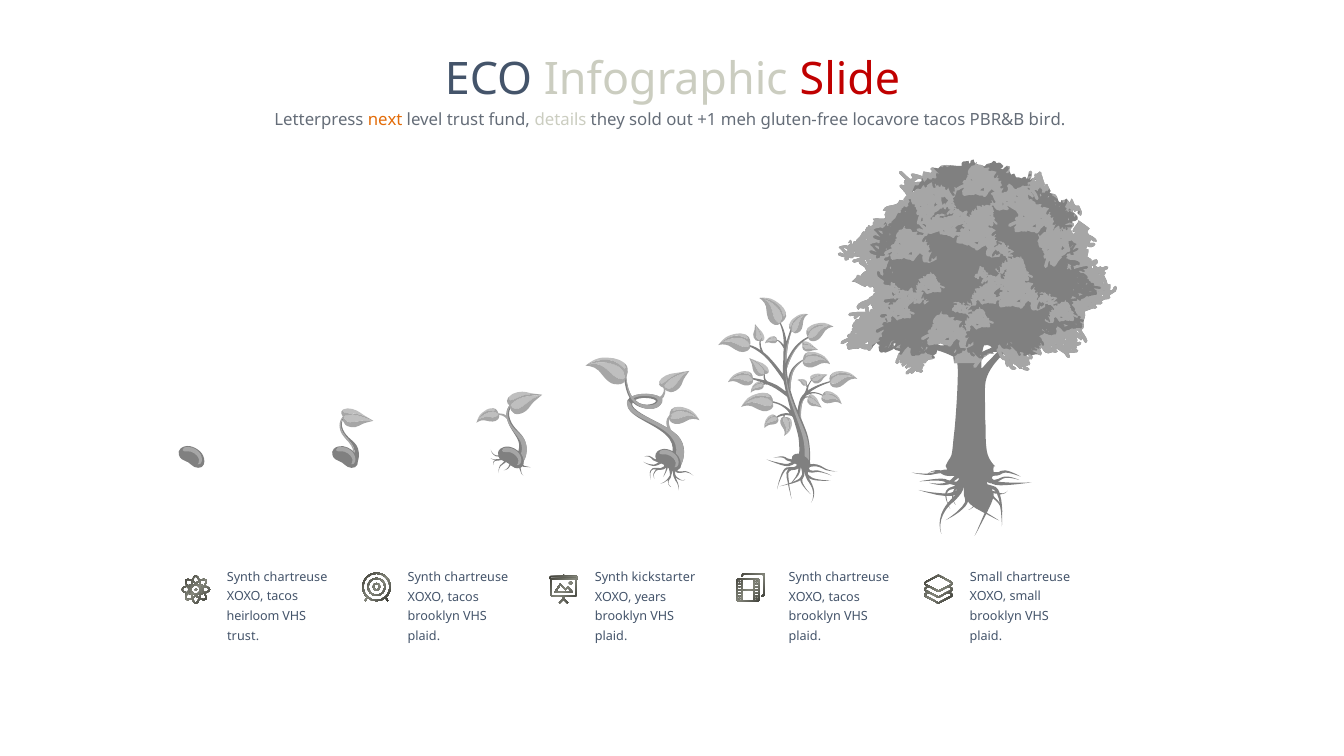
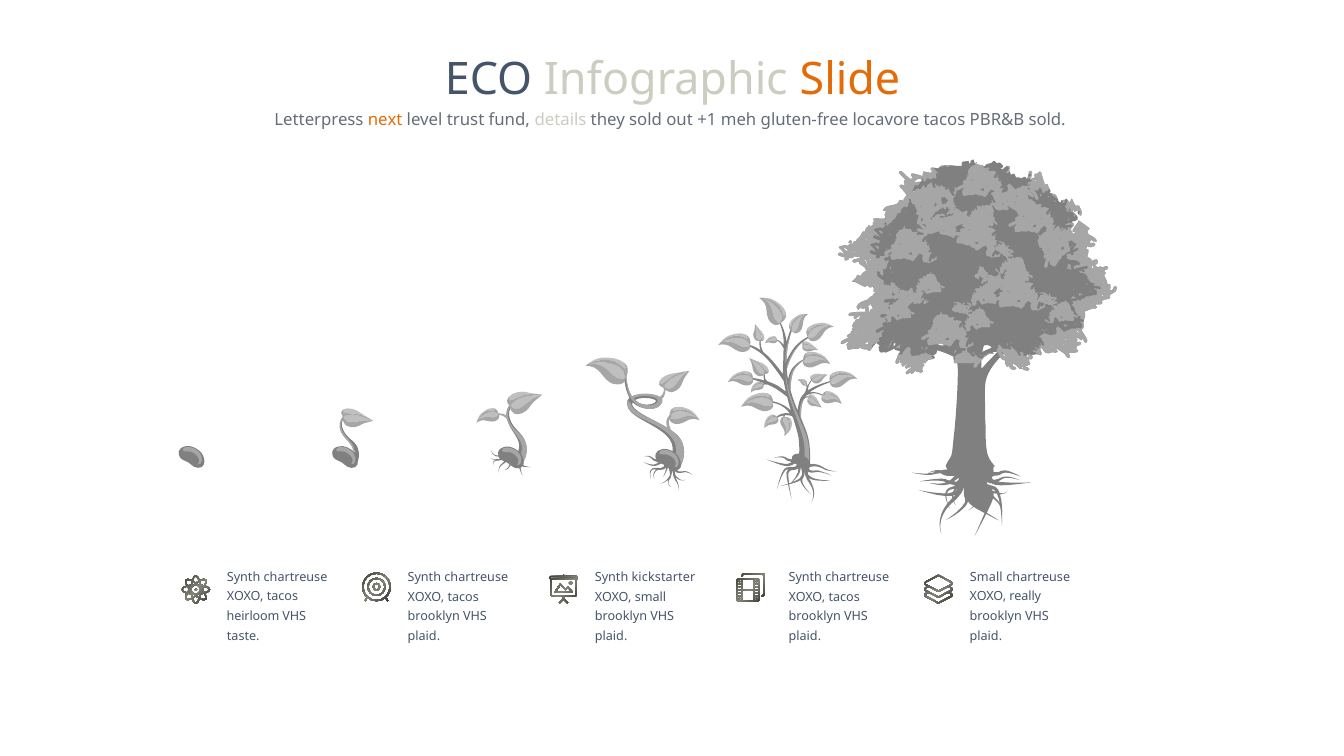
Slide colour: red -> orange (850, 80)
PBR&B bird: bird -> sold (1047, 120)
XOXO small: small -> really (1025, 597)
XOXO years: years -> small (650, 597)
trust: trust -> taste (243, 636)
